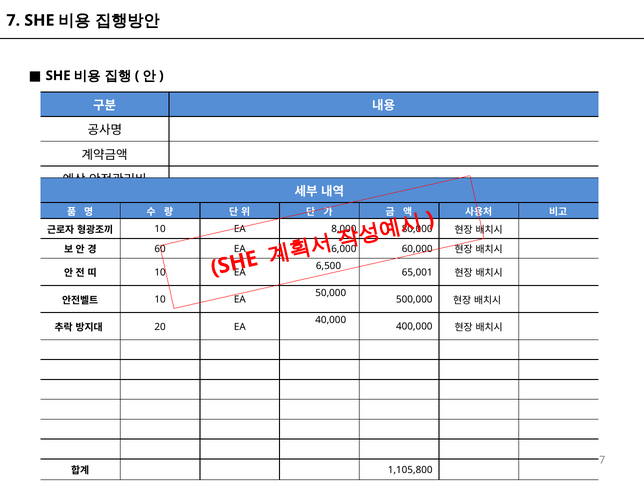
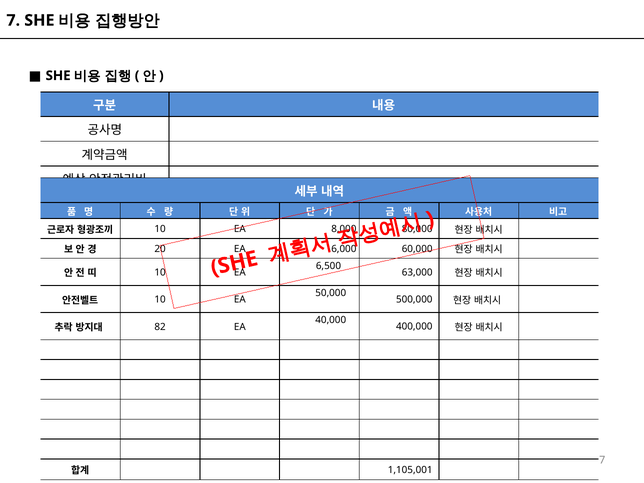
60: 60 -> 20 (160, 249)
65,001: 65,001 -> 63,000 (417, 272)
20: 20 -> 82 (160, 327)
1,105,800: 1,105,800 -> 1,105,001 (410, 470)
